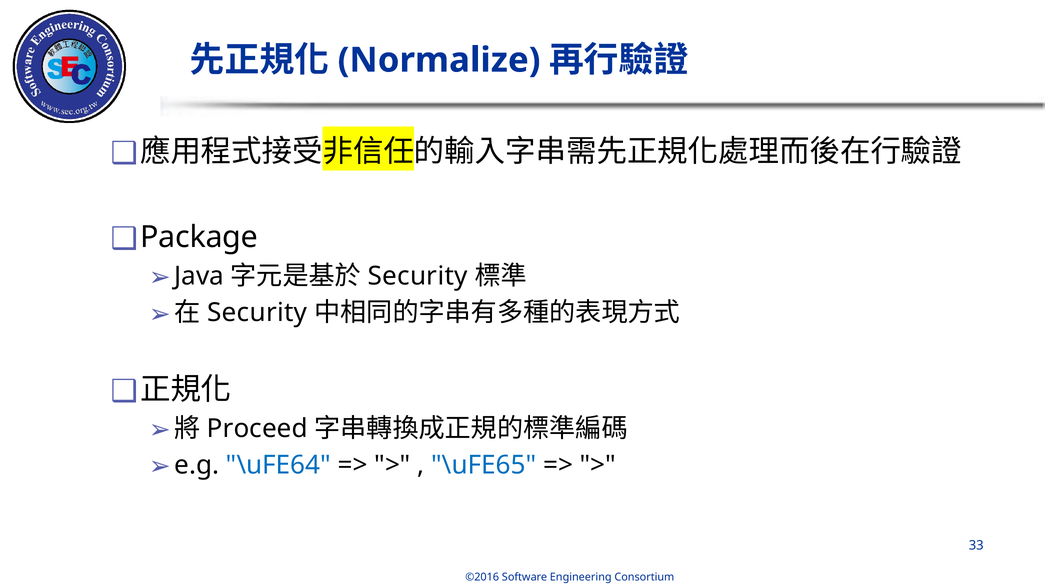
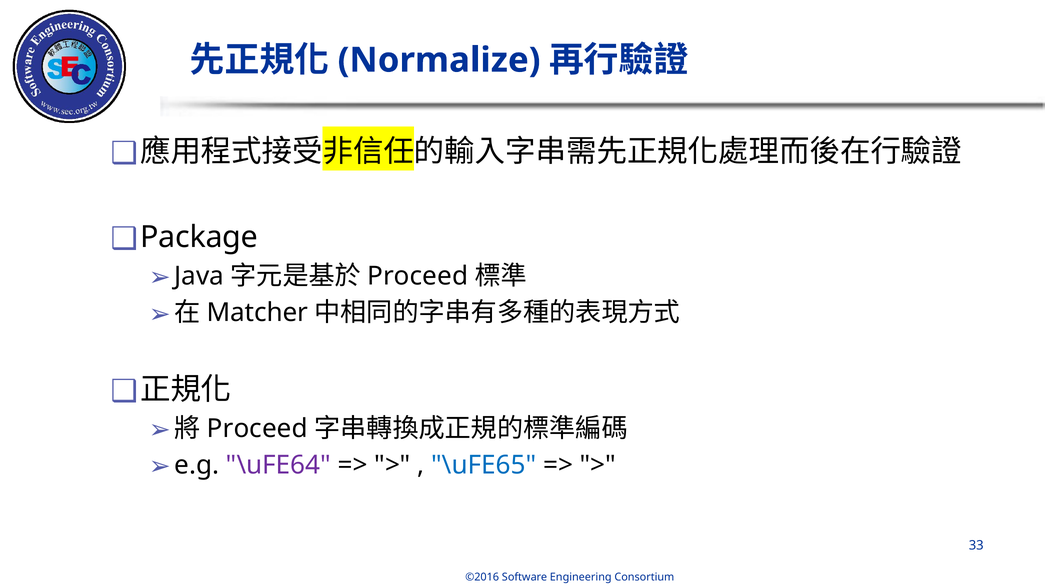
Security: Security -> Proceed (418, 276)
Security: Security -> Matcher (257, 312)
\uFE64 colour: blue -> purple (278, 465)
